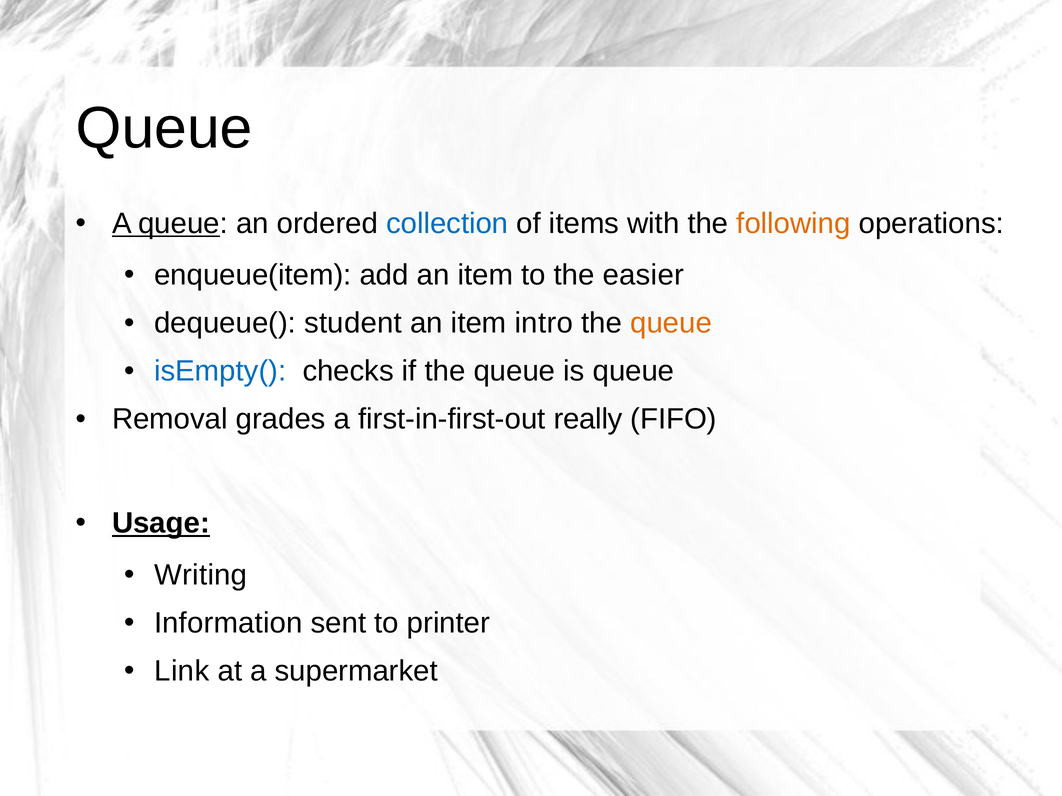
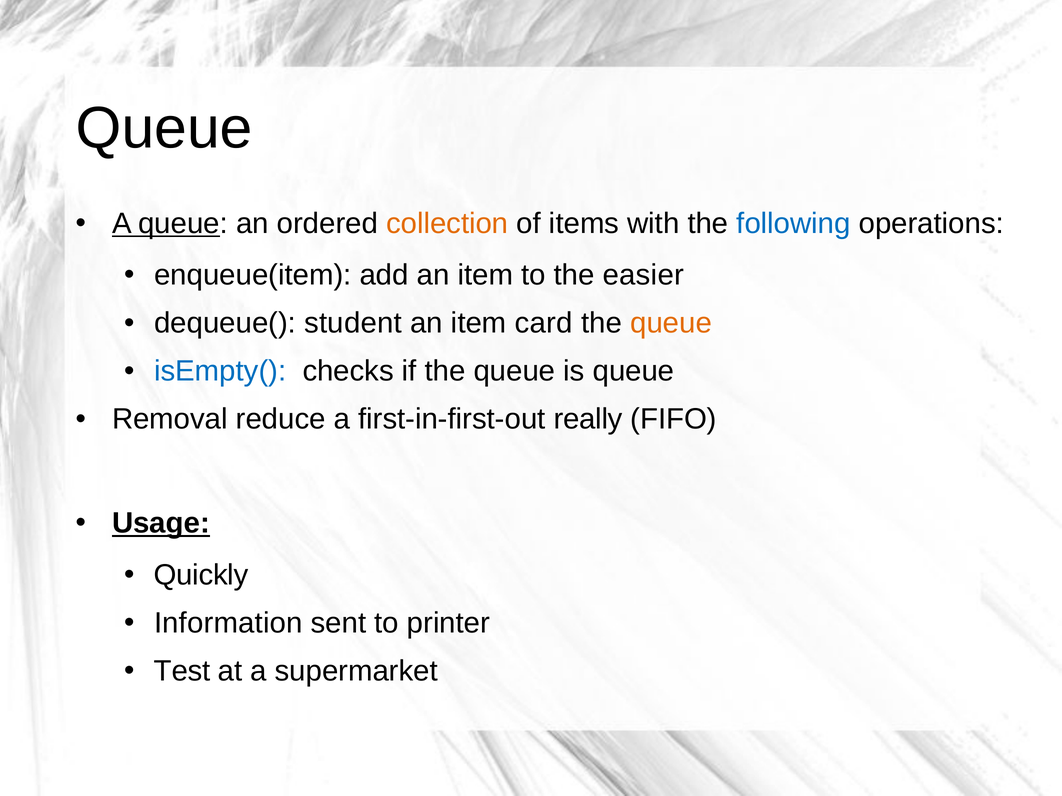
collection colour: blue -> orange (447, 223)
following colour: orange -> blue (794, 223)
intro: intro -> card (544, 323)
grades: grades -> reduce (281, 419)
Writing: Writing -> Quickly (201, 575)
Link: Link -> Test (182, 671)
